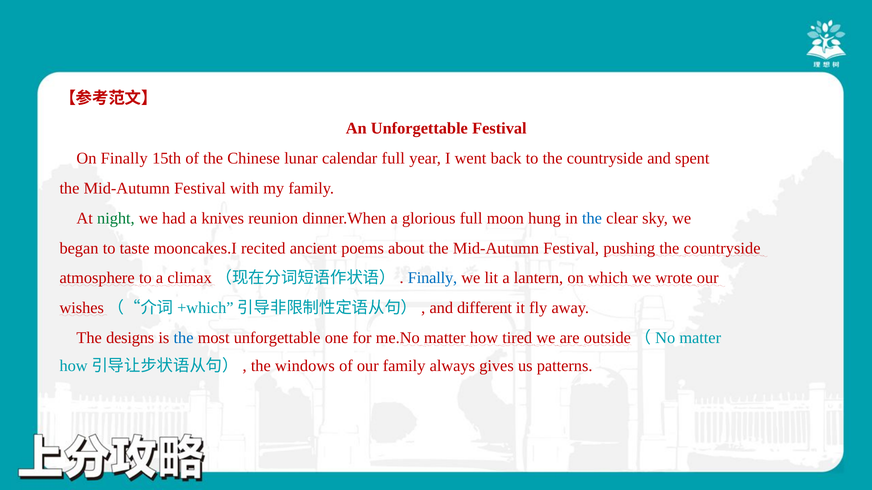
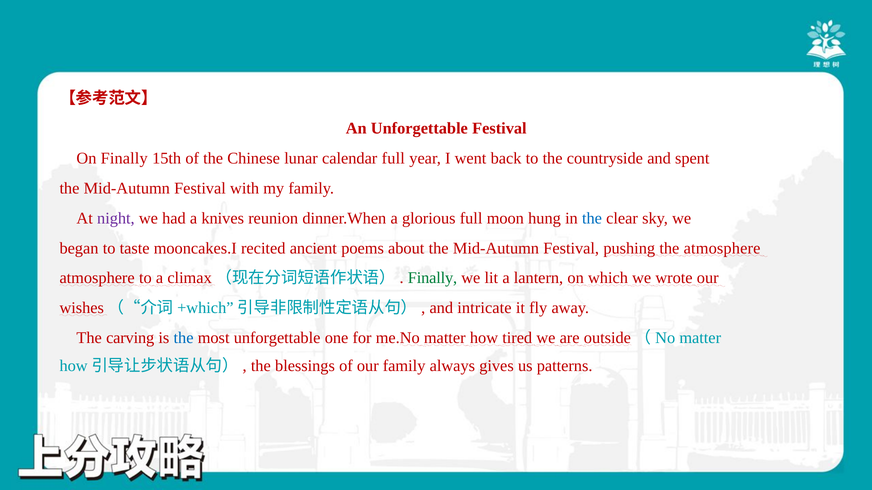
night colour: green -> purple (116, 218)
pushing the countryside: countryside -> atmosphere (722, 248)
Finally colour: blue -> green (433, 278)
different: different -> intricate (484, 308)
designs: designs -> carving (130, 338)
windows: windows -> blessings (305, 366)
